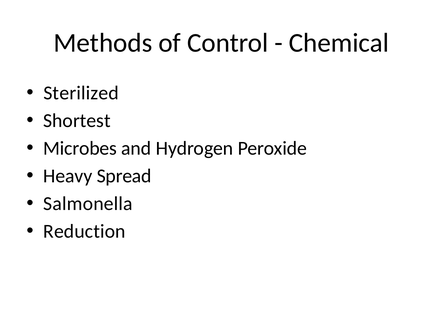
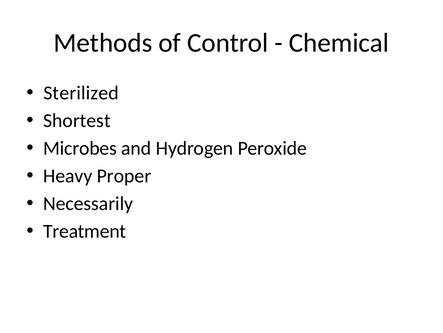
Spread: Spread -> Proper (124, 176)
Salmonella: Salmonella -> Necessarily (88, 203)
Reduction: Reduction -> Treatment (85, 231)
